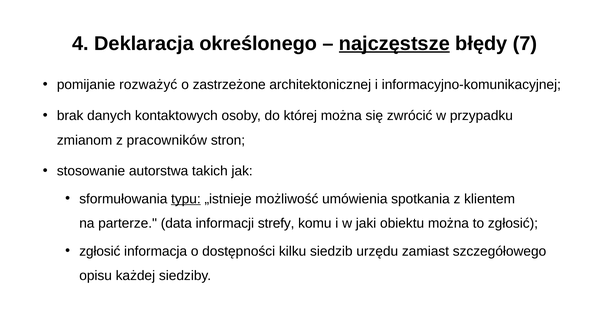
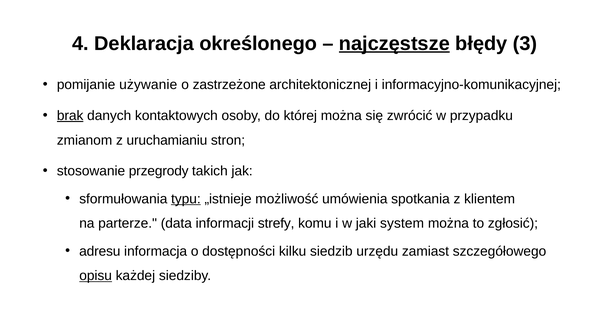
7: 7 -> 3 (525, 43)
rozważyć: rozważyć -> używanie (148, 85)
brak underline: none -> present (70, 116)
pracowników: pracowników -> uruchamianiu (167, 140)
autorstwa: autorstwa -> przegrody (159, 171)
obiektu: obiektu -> system (402, 224)
zgłosić: zgłosić -> adresu (100, 251)
opisu underline: none -> present (96, 276)
